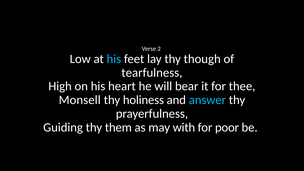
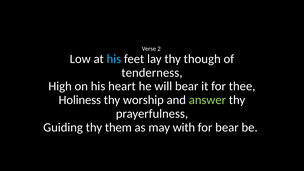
tearfulness: tearfulness -> tenderness (152, 73)
Monsell: Monsell -> Holiness (80, 100)
holiness: holiness -> worship (143, 100)
answer colour: light blue -> light green (207, 100)
for poor: poor -> bear (227, 127)
